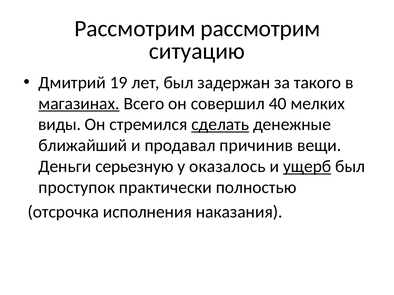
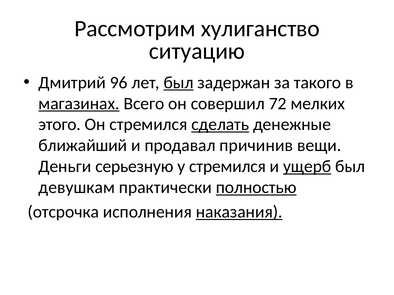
Рассмотрим рассмотрим: рассмотрим -> хулиганство (260, 29)
19: 19 -> 96 (119, 83)
был underline: none -> present (179, 83)
40: 40 -> 72 (278, 104)
виды: виды -> этого (60, 125)
у оказалось: оказалось -> стремился (228, 167)
проступок: проступок -> девушкам (77, 188)
полностью underline: none -> present (256, 188)
наказания underline: none -> present (239, 212)
